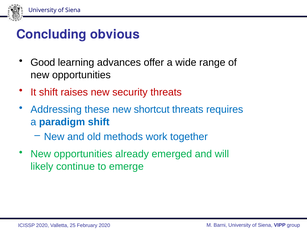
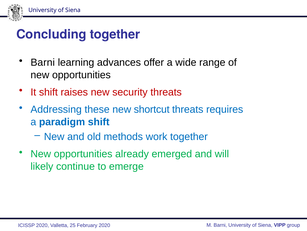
Concluding obvious: obvious -> together (115, 34)
Good: Good -> Barni (43, 62)
